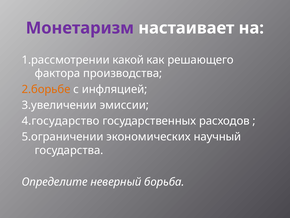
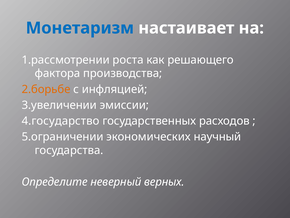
Монетаризм colour: purple -> blue (80, 28)
какой: какой -> роста (128, 60)
борьба: борьба -> верных (164, 182)
